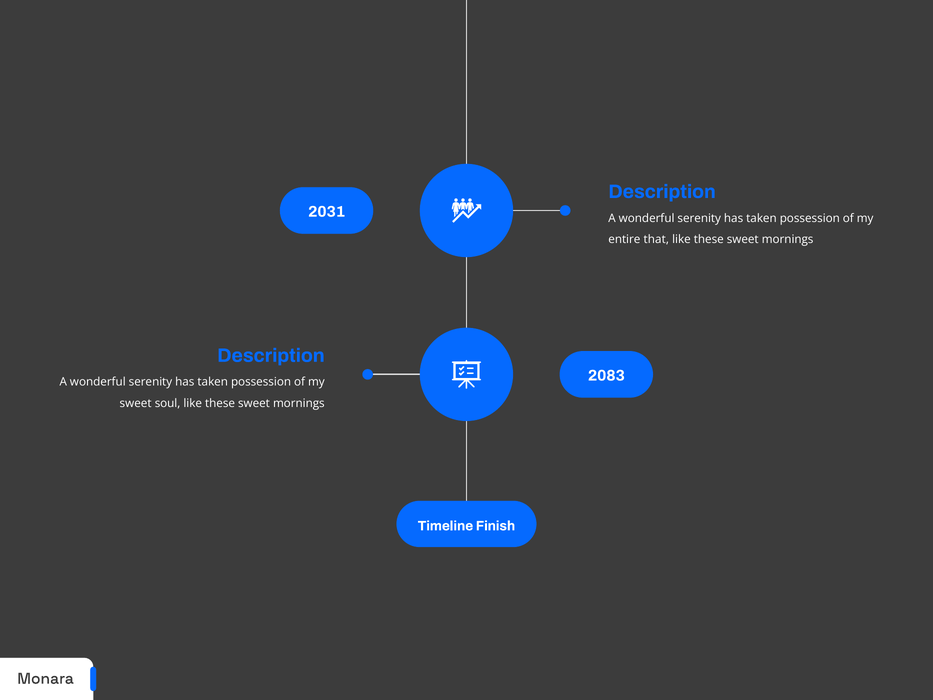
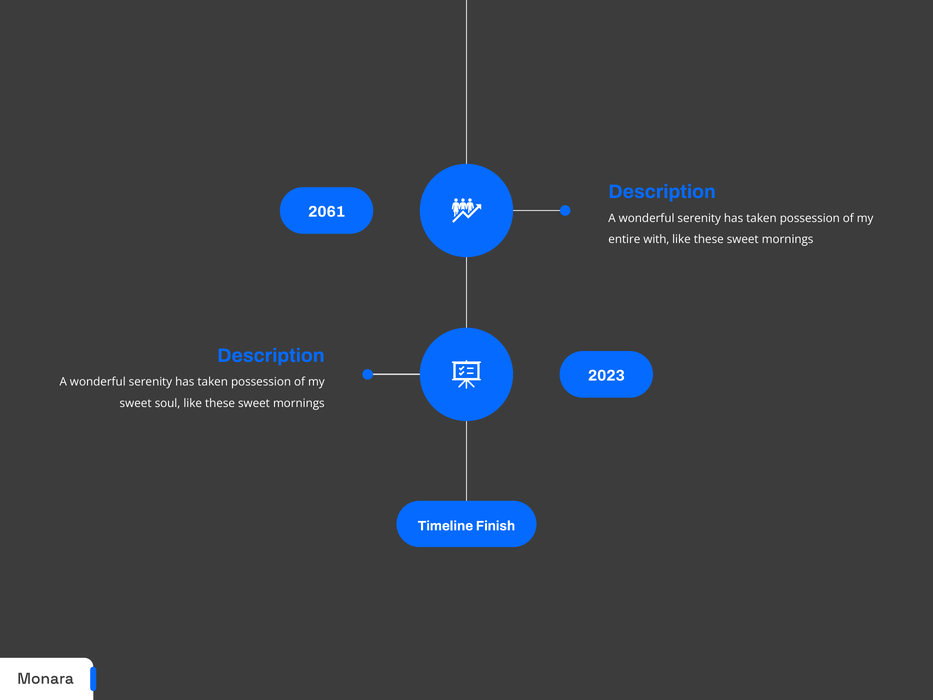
2031: 2031 -> 2061 (327, 211)
that: that -> with (656, 239)
2083: 2083 -> 2023 (606, 375)
